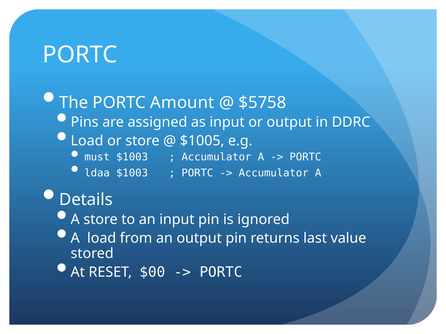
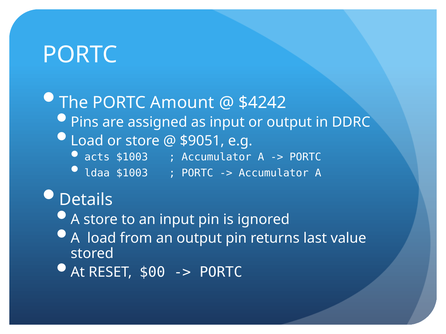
$5758: $5758 -> $4242 (262, 103)
$1005: $1005 -> $9051 (202, 141)
must: must -> acts (97, 157)
